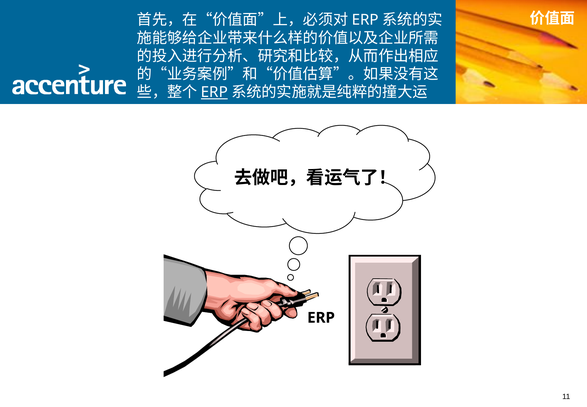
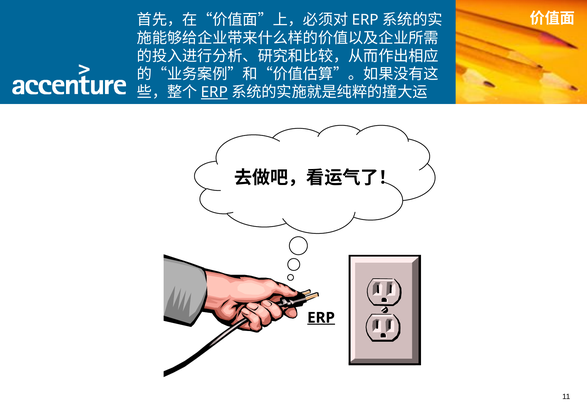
ERP underline: none -> present (321, 317)
